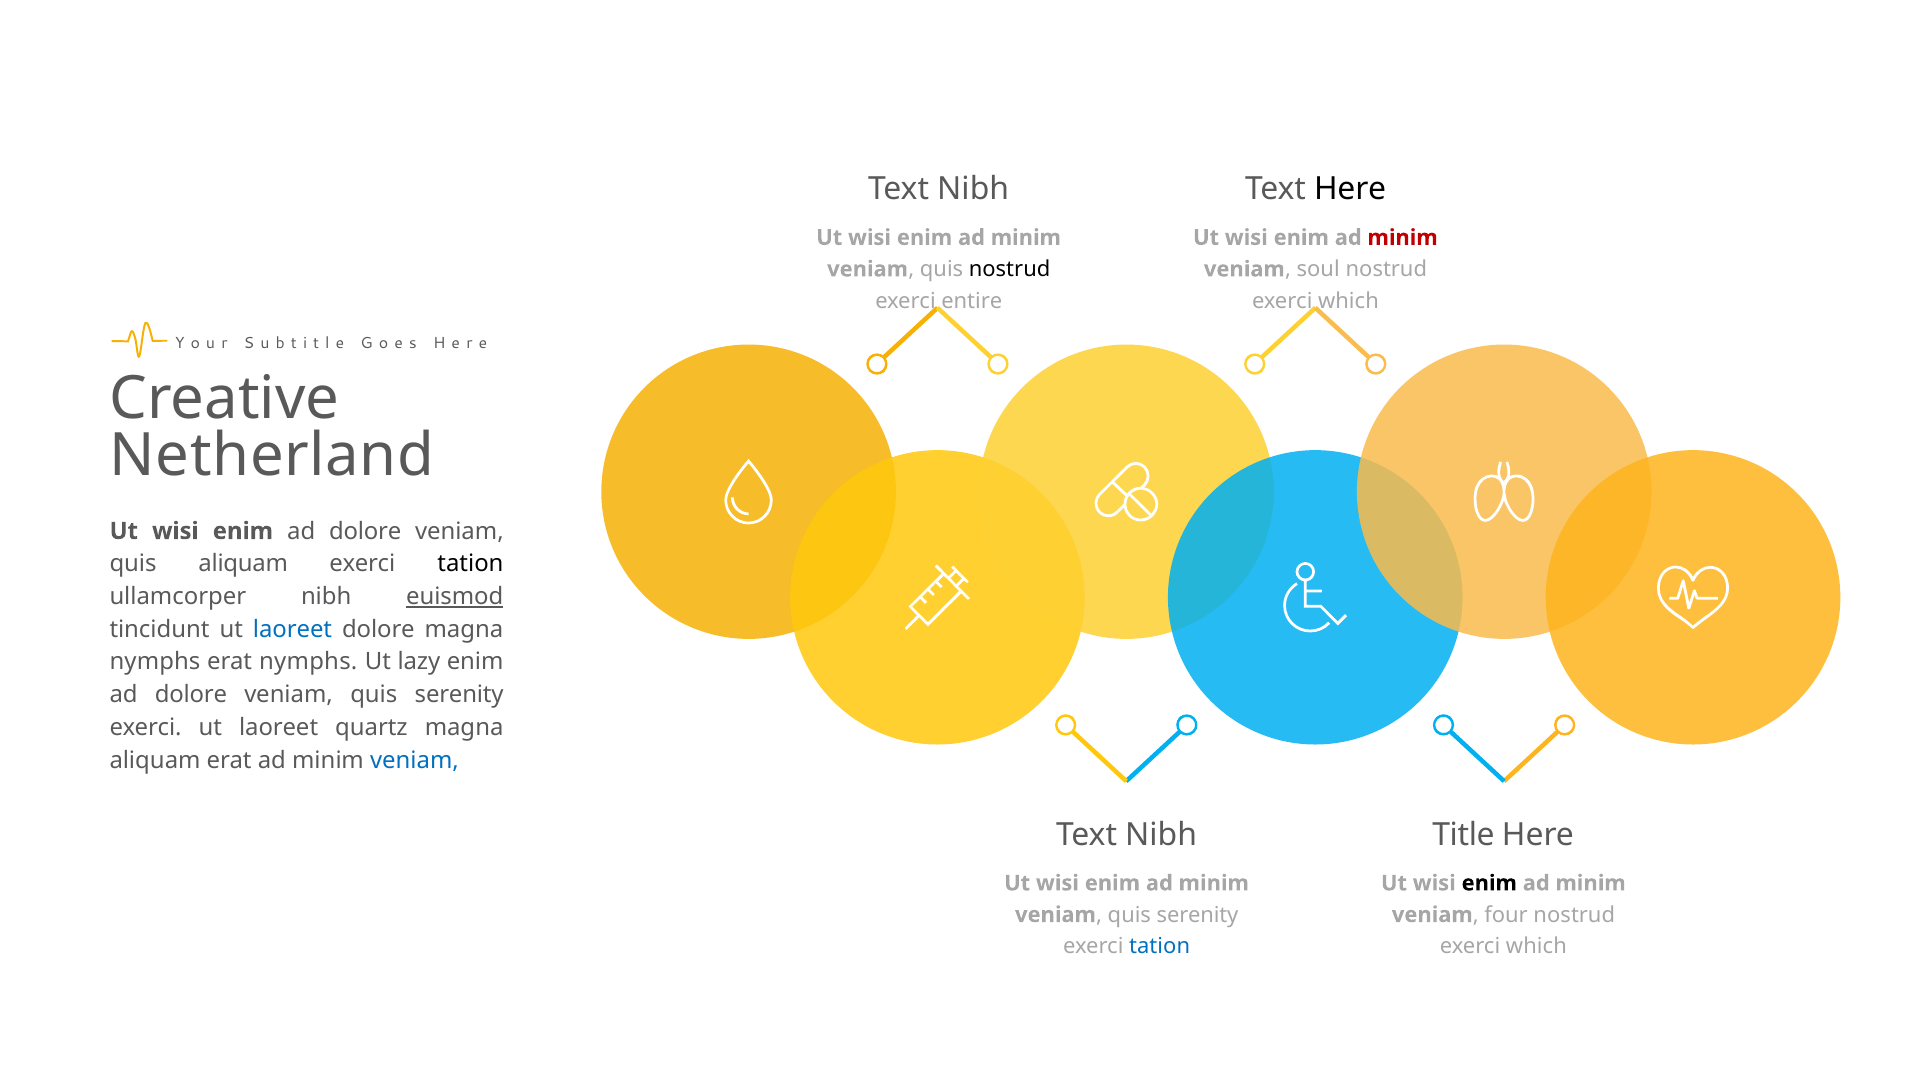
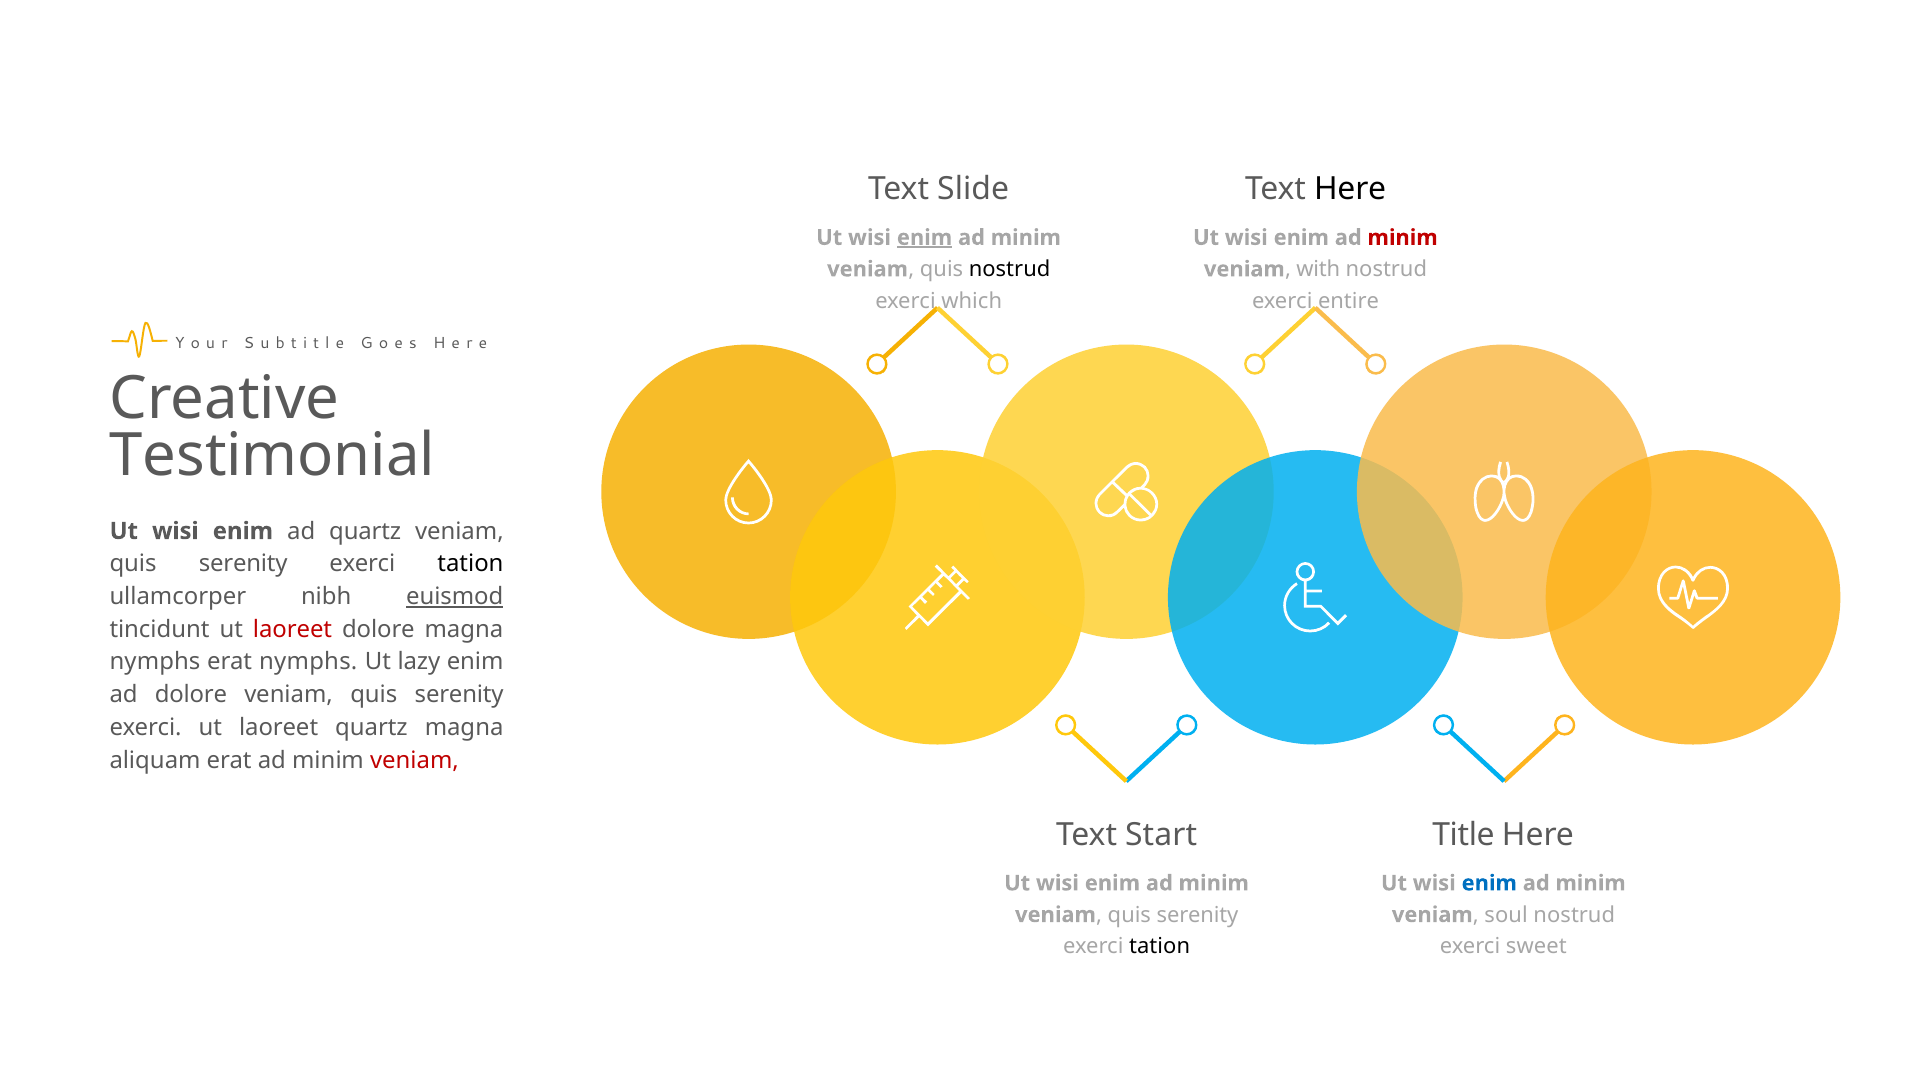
Nibh: Nibh -> Slide (973, 189)
enim underline: none -> present (924, 238)
soul: soul -> with (1318, 269)
entire: entire -> which (972, 301)
which: which -> entire (1348, 301)
Netherland: Netherland -> Testimonial (272, 456)
wisi enim ad dolore: dolore -> quartz (365, 531)
aliquam: aliquam -> serenity (243, 564)
laoreet colour: blue -> red (293, 629)
veniam colour: blue -> red (414, 760)
Nibh: Nibh -> Start (1161, 835)
enim colour: black -> blue (1489, 883)
four: four -> soul (1506, 915)
tation colour: blue -> black (1160, 947)
which: which -> sweet (1536, 947)
